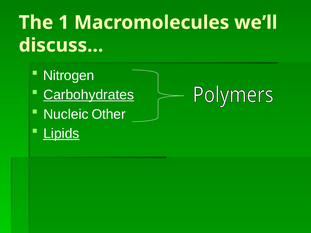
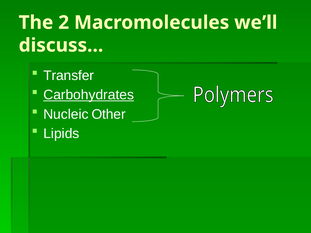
1: 1 -> 2 (64, 23)
Nitrogen: Nitrogen -> Transfer (69, 76)
Lipids underline: present -> none (61, 134)
